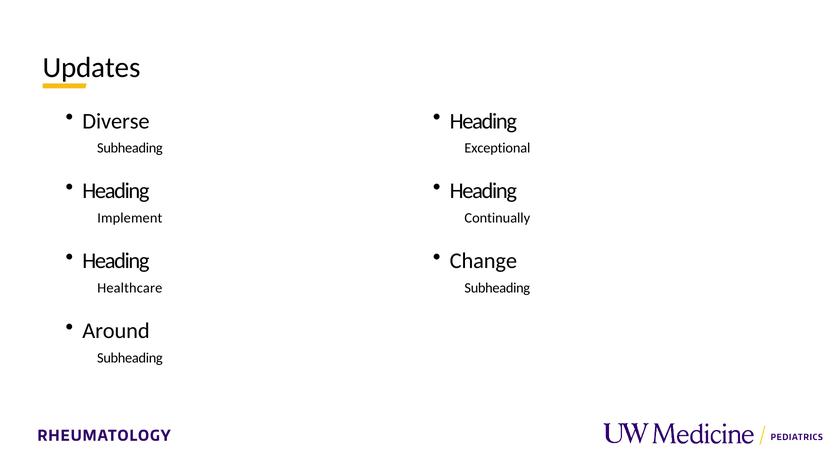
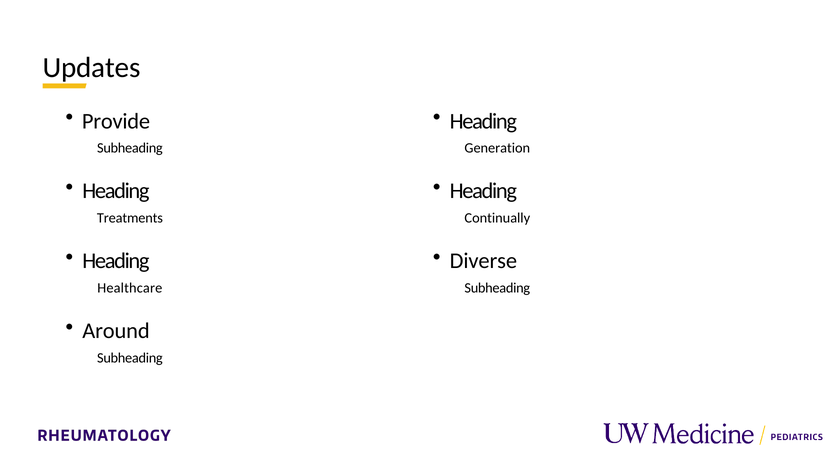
Diverse: Diverse -> Provide (116, 121)
Exceptional: Exceptional -> Generation (497, 148)
Implement: Implement -> Treatments (130, 218)
Change: Change -> Diverse (483, 261)
